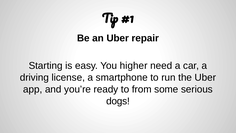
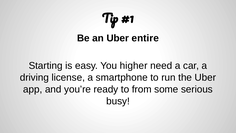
repair: repair -> entire (145, 38)
dogs: dogs -> busy (118, 101)
